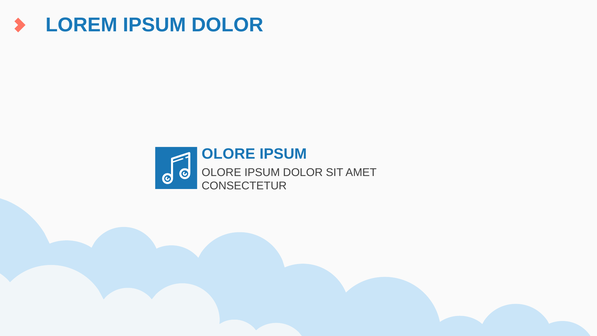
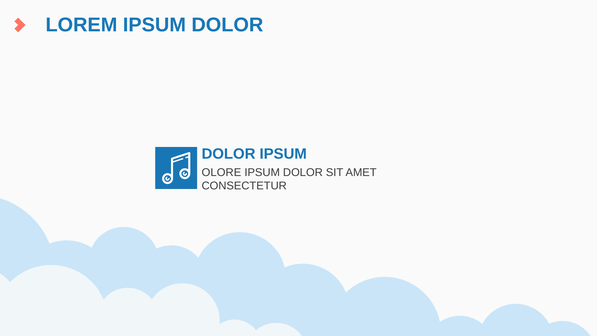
OLORE: OLORE -> DOLOR (229, 154)
